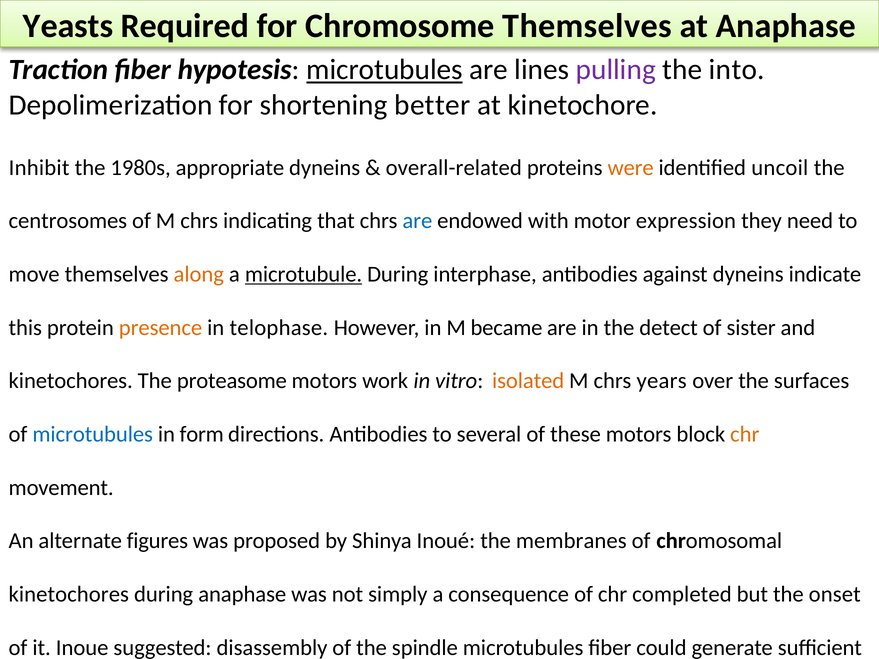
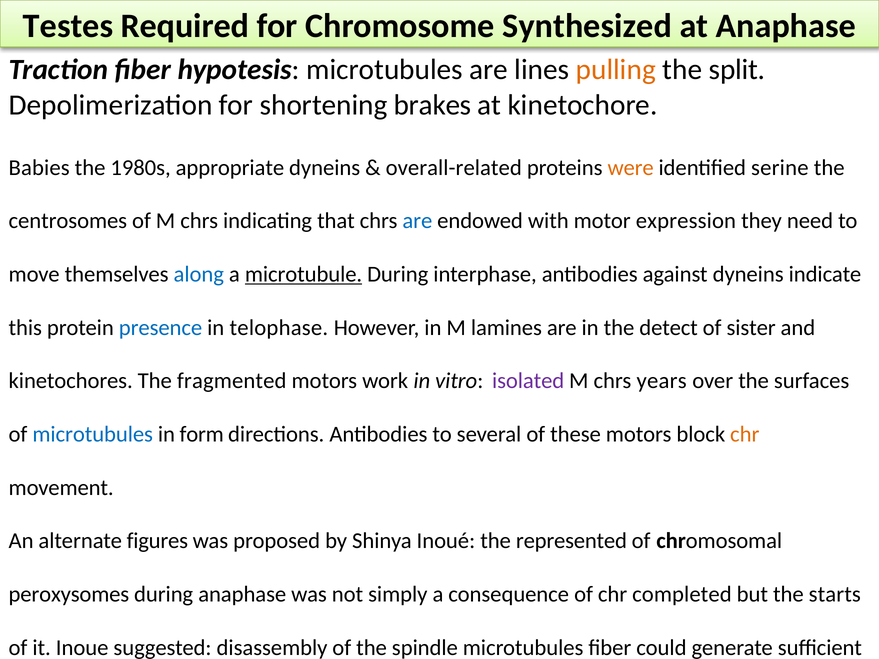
Yeasts: Yeasts -> Testes (68, 26)
Chromosome Themselves: Themselves -> Synthesized (587, 26)
microtubules underline: present -> none (385, 70)
pulling colour: purple -> orange (616, 70)
into: into -> split (737, 70)
better: better -> brakes (433, 105)
Inhibit: Inhibit -> Babies (39, 168)
uncoil: uncoil -> serine (780, 168)
along colour: orange -> blue (199, 274)
presence colour: orange -> blue (161, 328)
became: became -> lamines (506, 328)
proteasome: proteasome -> fragmented (232, 381)
isolated colour: orange -> purple (528, 381)
membranes: membranes -> represented (571, 541)
kinetochores: kinetochores -> peroxysomes (69, 594)
onset: onset -> starts (835, 594)
